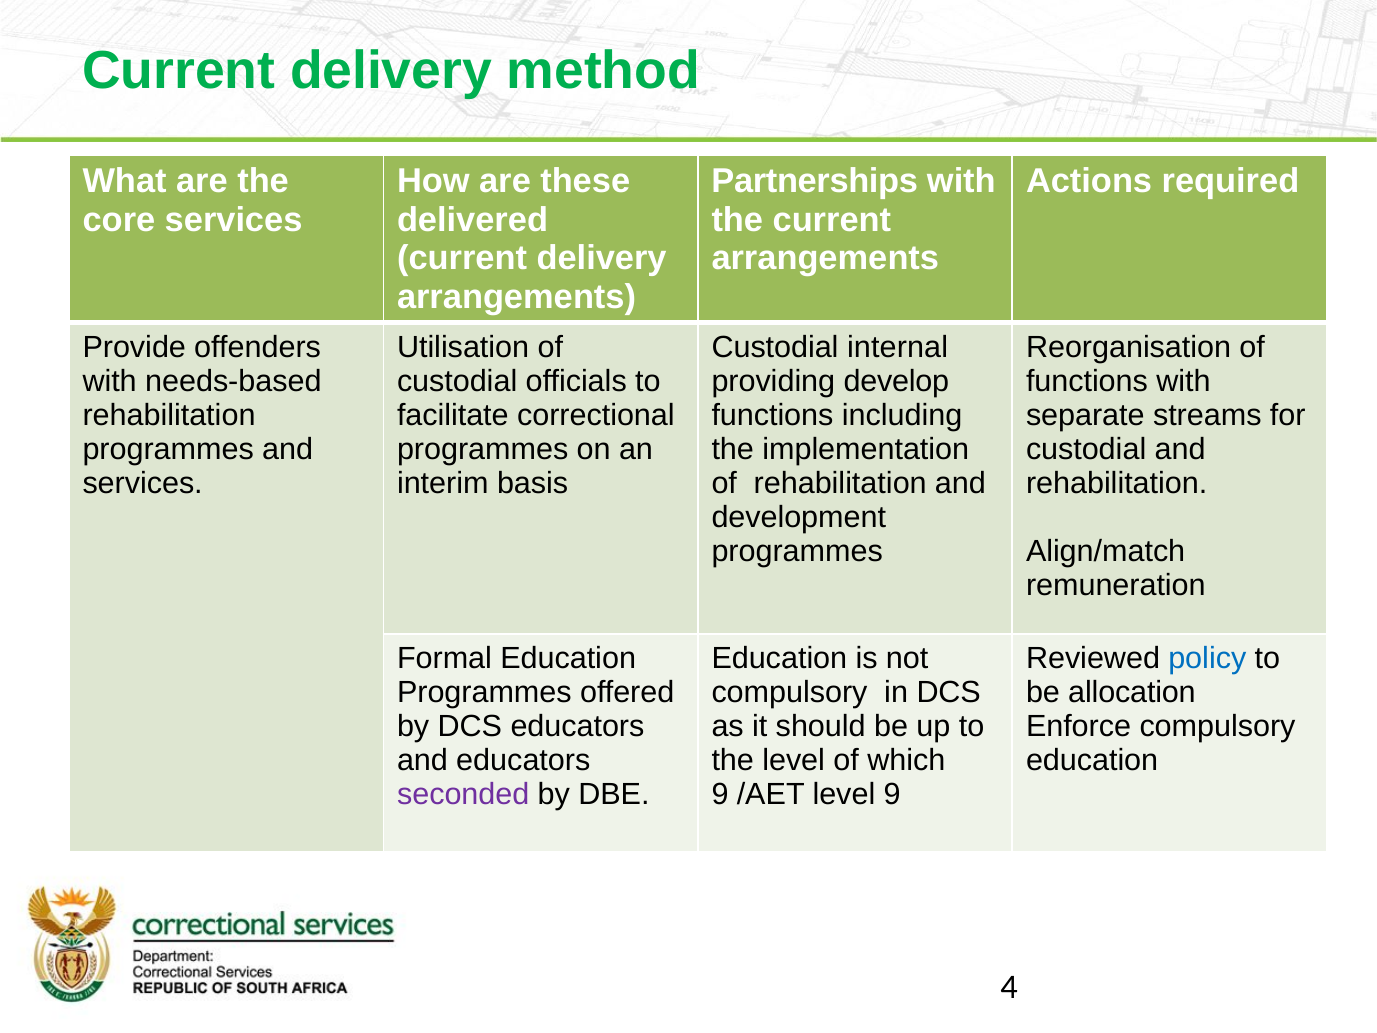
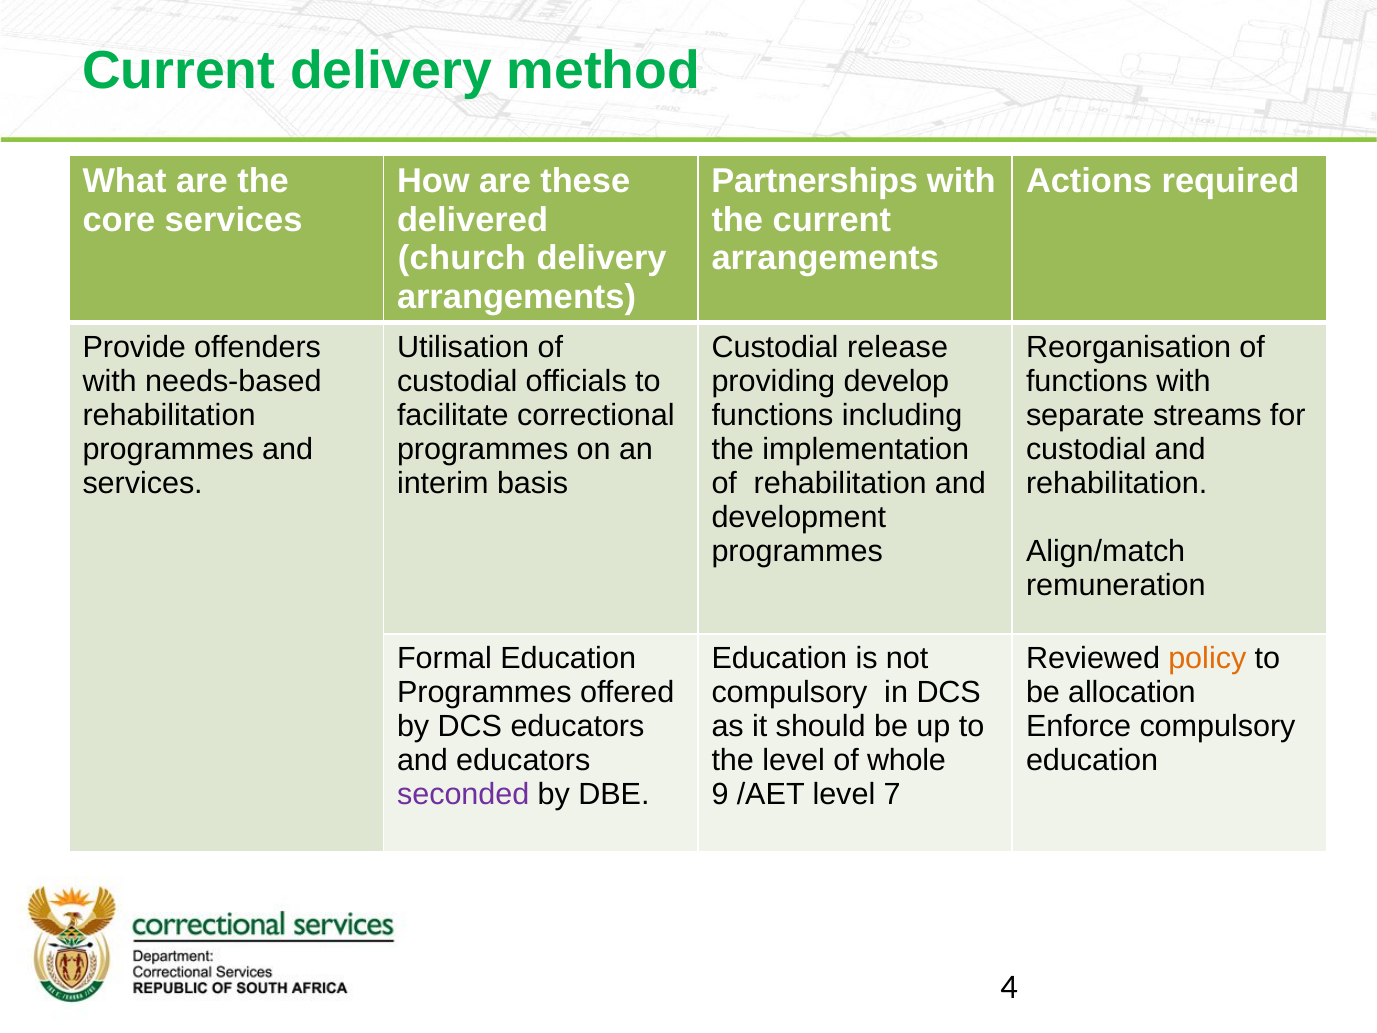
current: current -> church (462, 259)
internal: internal -> release (898, 347)
policy colour: blue -> orange (1207, 658)
which: which -> whole (907, 760)
level 9: 9 -> 7 (892, 794)
